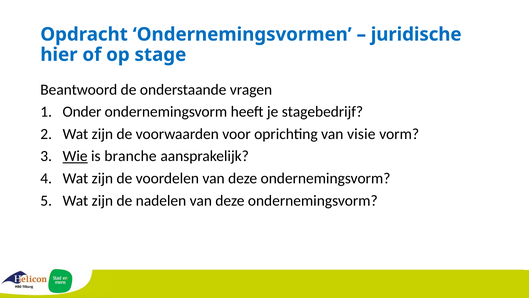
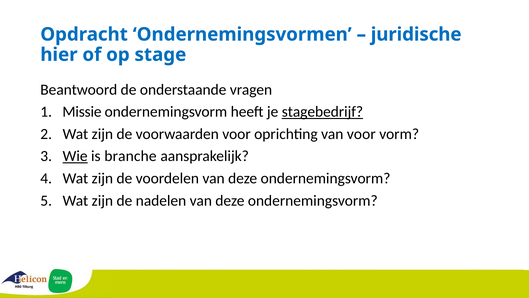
Onder: Onder -> Missie (82, 112)
stagebedrijf underline: none -> present (322, 112)
van visie: visie -> voor (361, 134)
